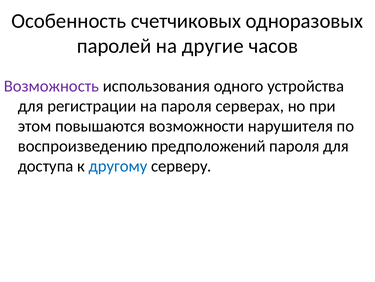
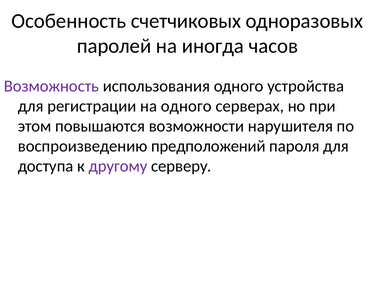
другие: другие -> иногда (213, 46)
на пароля: пароля -> одного (186, 106)
другому colour: blue -> purple (118, 166)
